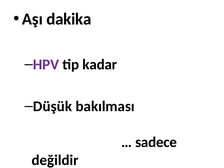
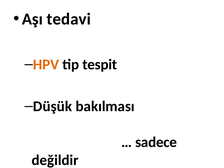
dakika: dakika -> tedavi (69, 19)
HPV colour: purple -> orange (46, 65)
kadar: kadar -> tespit (100, 65)
